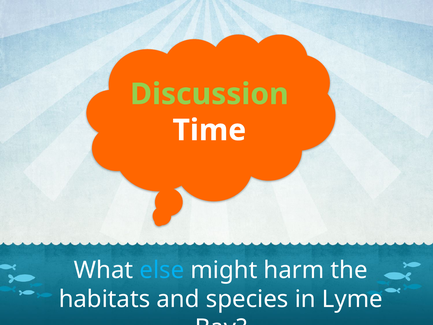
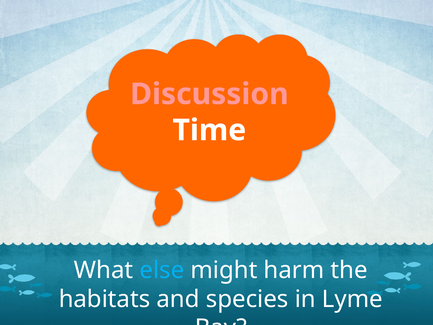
Discussion colour: light green -> pink (209, 94)
